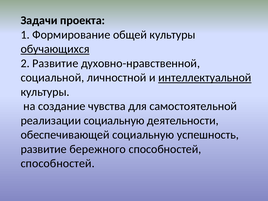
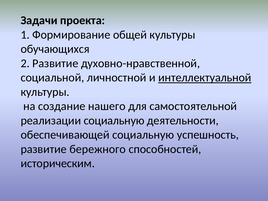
обучающихся underline: present -> none (55, 49)
чувства: чувства -> нашего (107, 106)
способностей: способностей -> историческим (58, 163)
